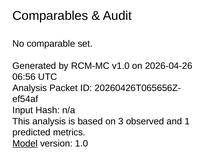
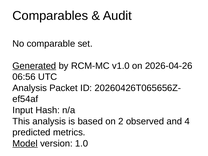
Generated underline: none -> present (34, 66)
3: 3 -> 2 (121, 121)
1: 1 -> 4 (187, 121)
